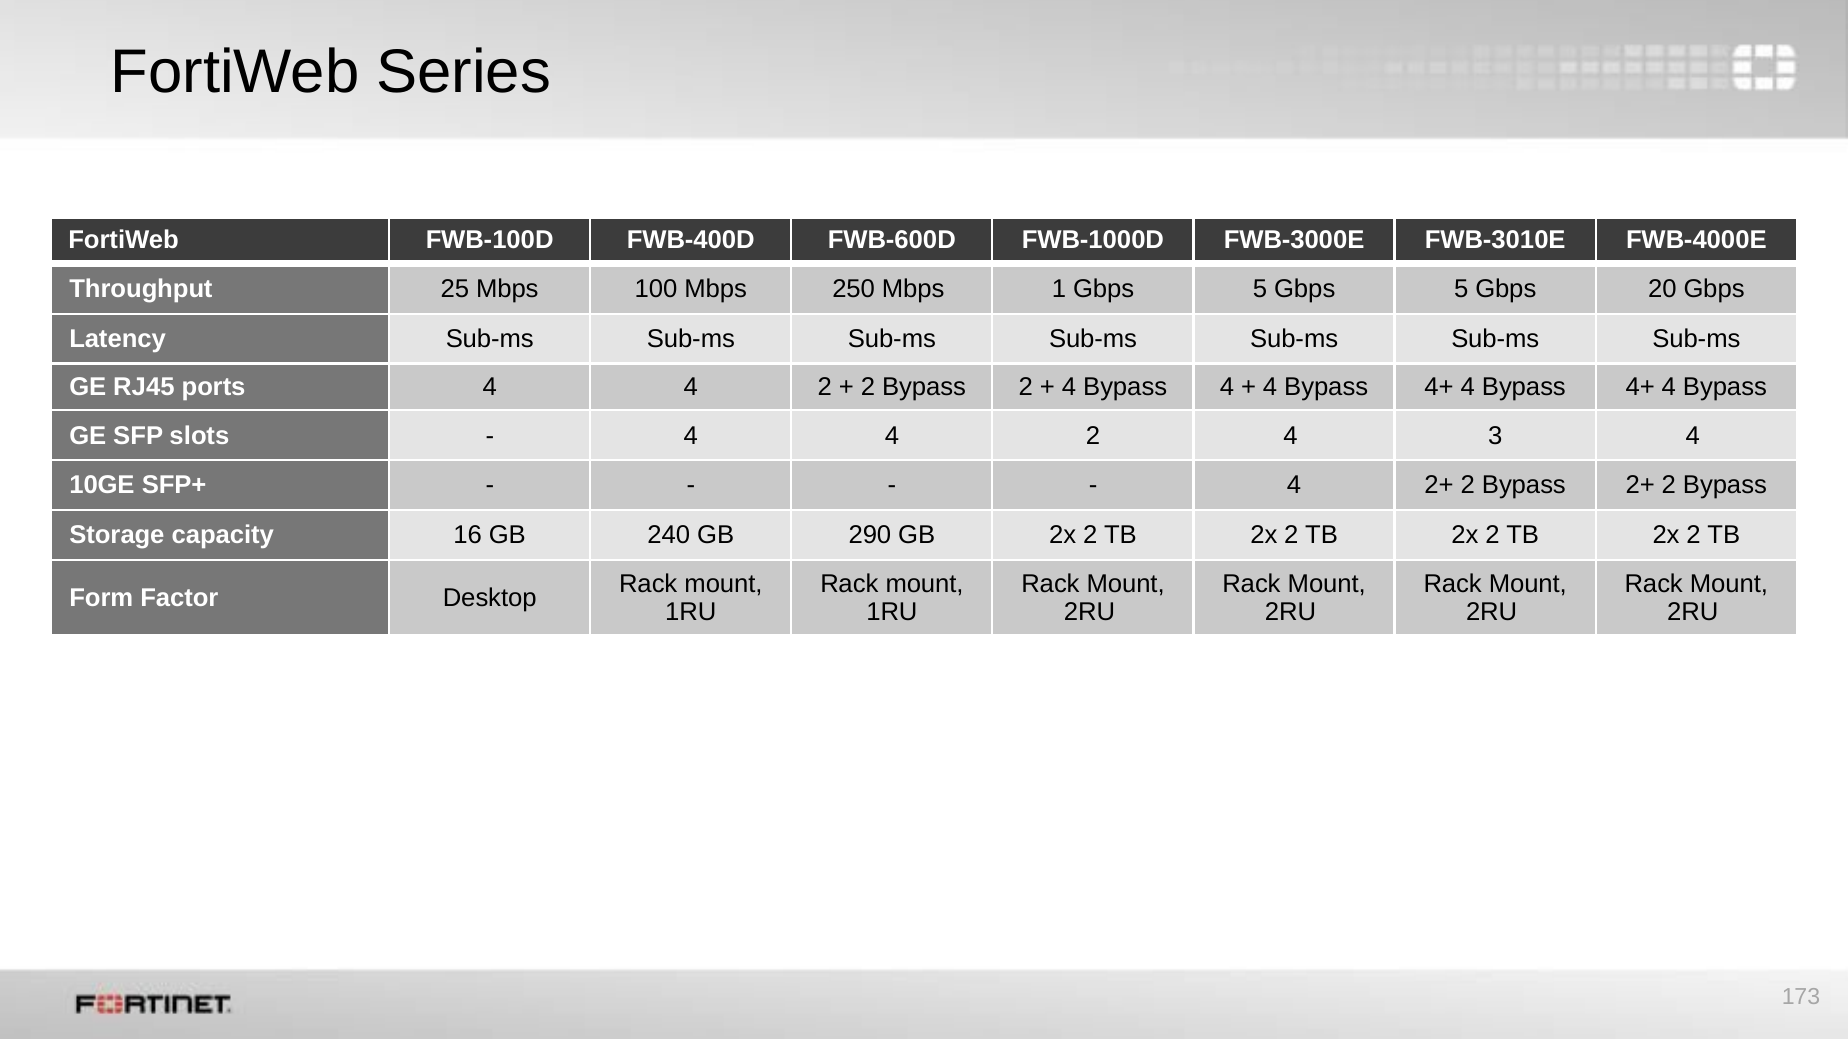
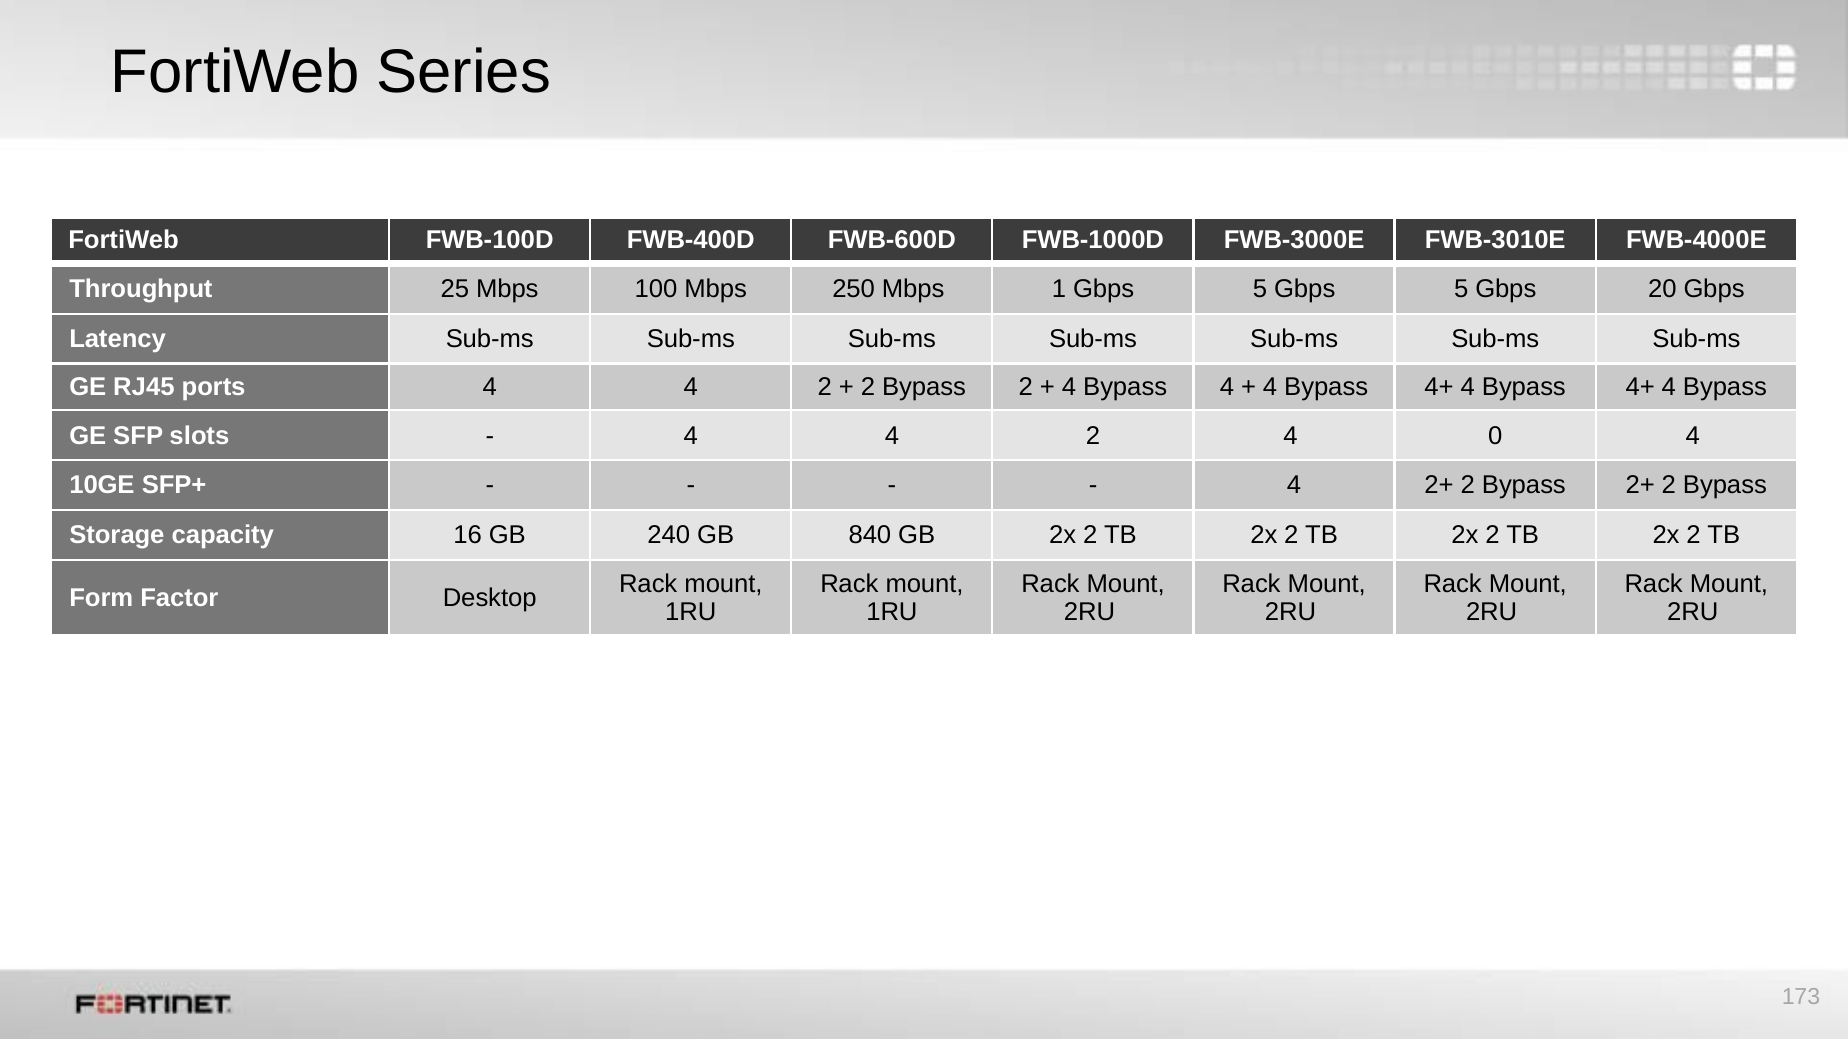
3: 3 -> 0 (1495, 436)
290: 290 -> 840 (870, 536)
